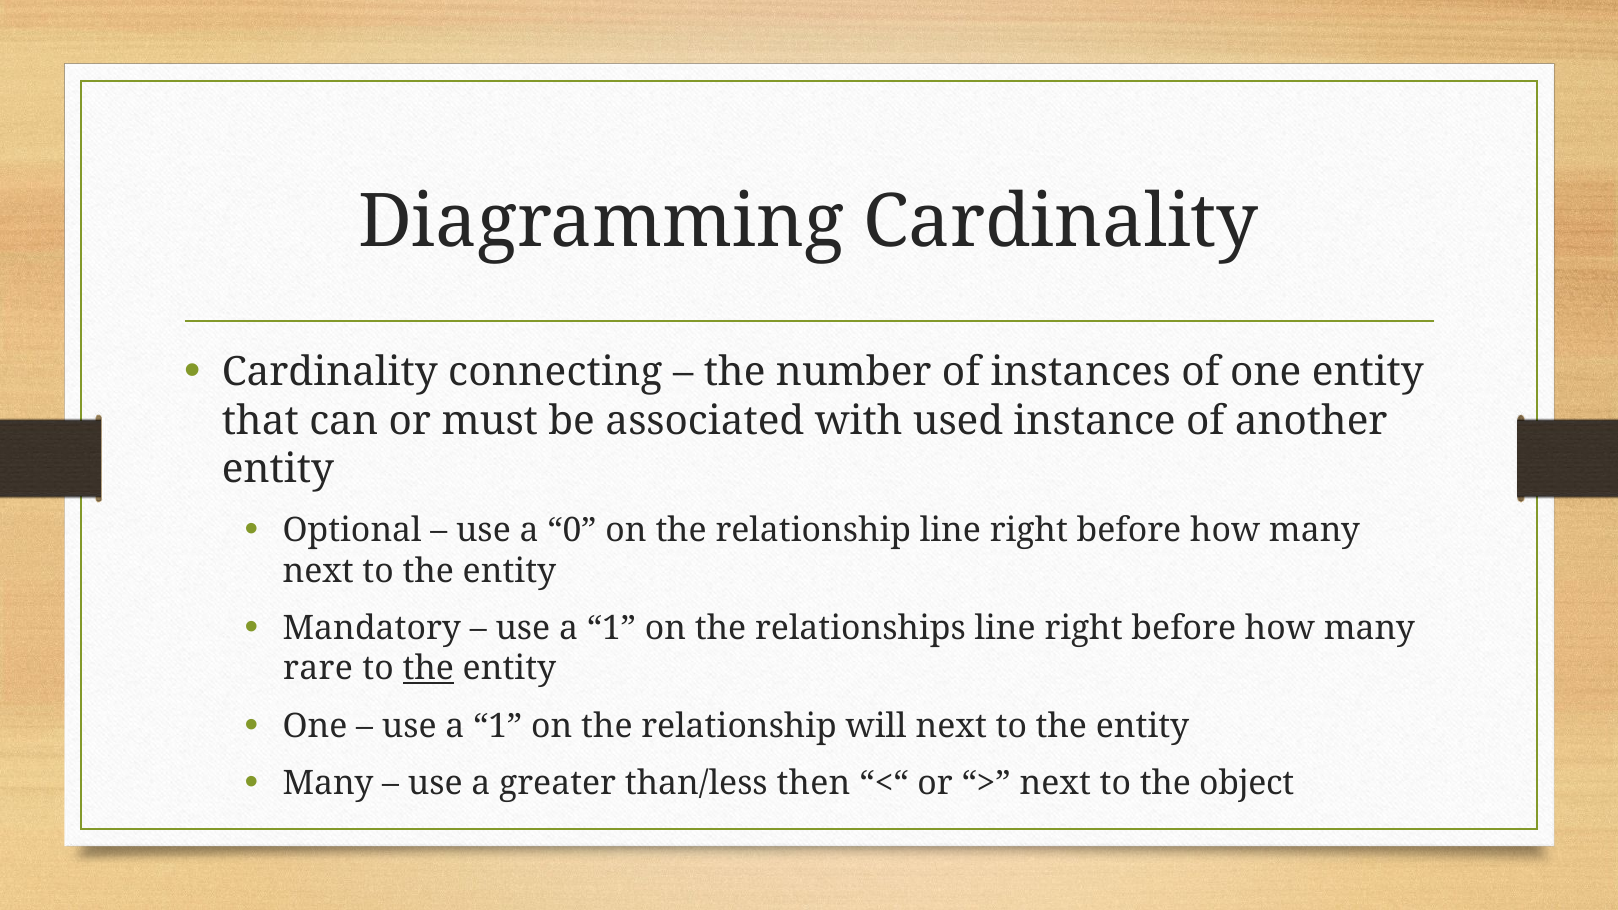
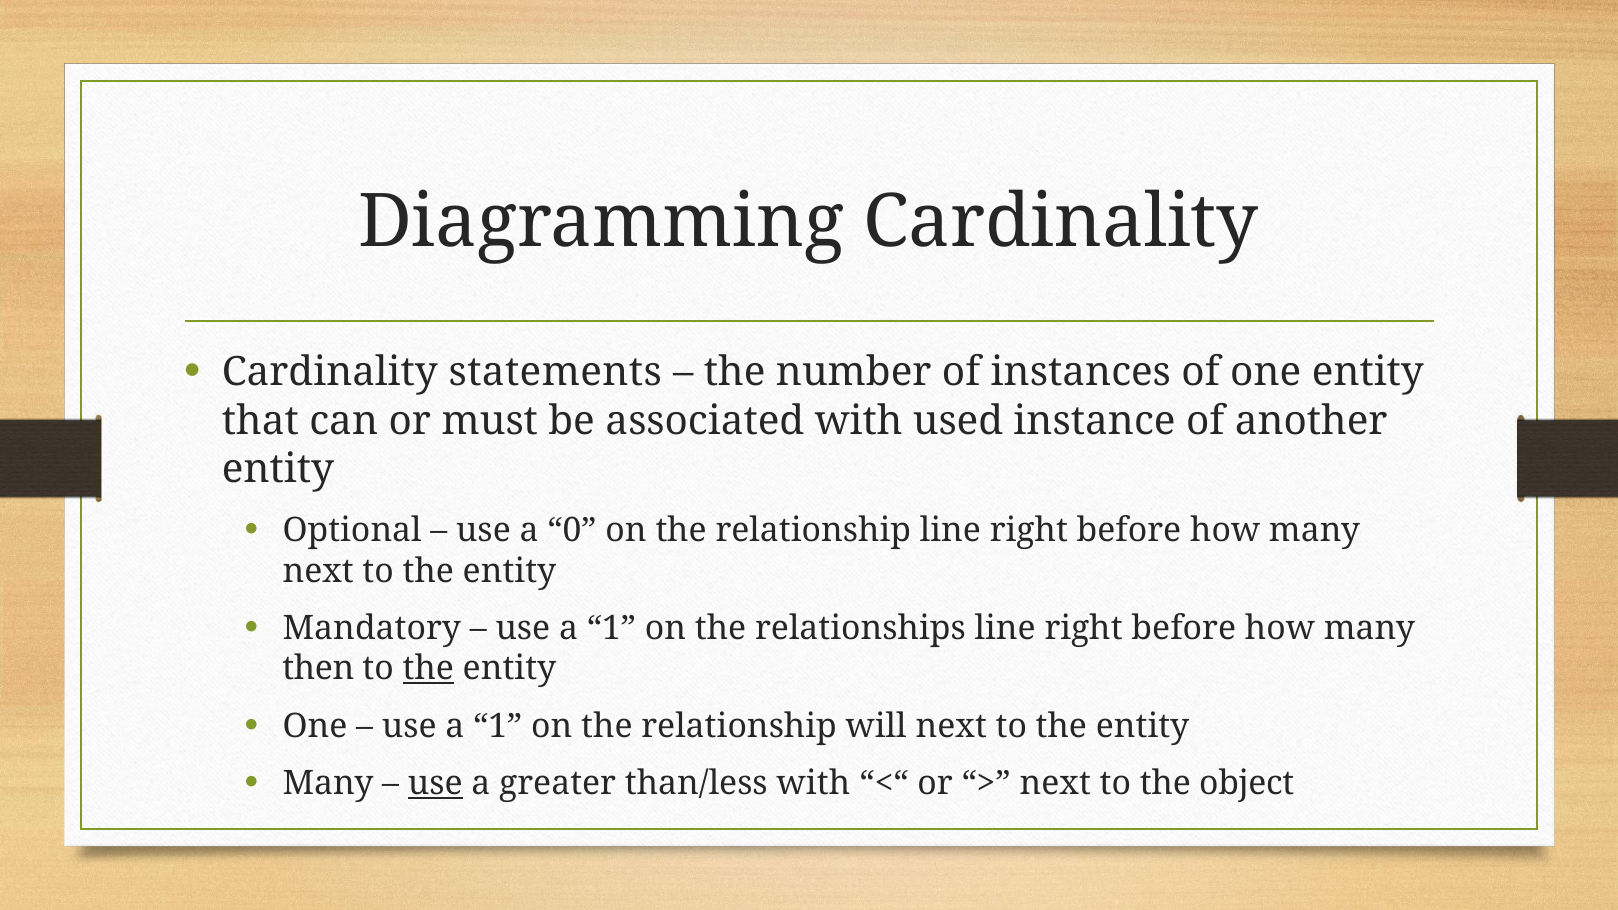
connecting: connecting -> statements (555, 373)
rare: rare -> then (318, 669)
use underline: none -> present (435, 783)
than/less then: then -> with (813, 783)
